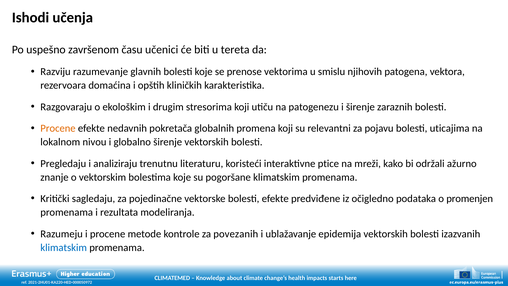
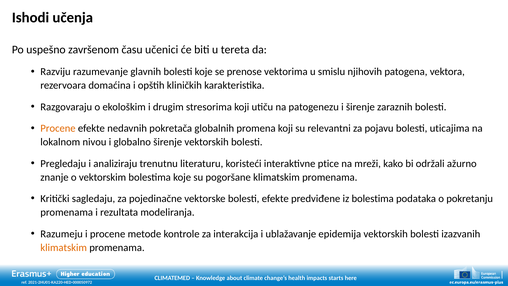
iz očigledno: očigledno -> bolestima (373, 199)
promenjen: promenjen -> pokretanju (470, 199)
povezanih: povezanih -> interakcija (236, 234)
klimatskim colour: blue -> orange (64, 247)
